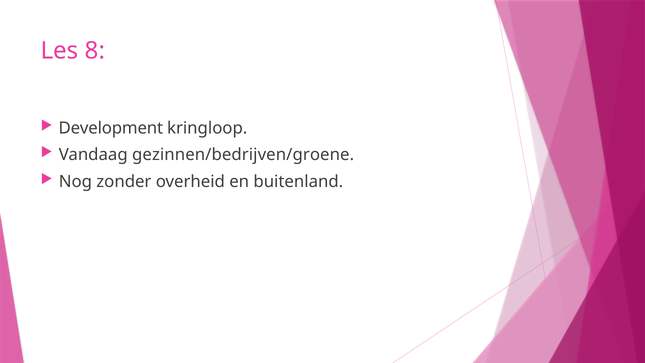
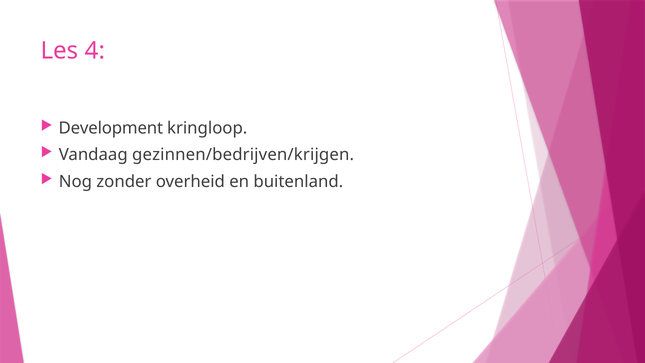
8: 8 -> 4 (95, 51)
gezinnen/bedrijven/groene: gezinnen/bedrijven/groene -> gezinnen/bedrijven/krijgen (243, 155)
